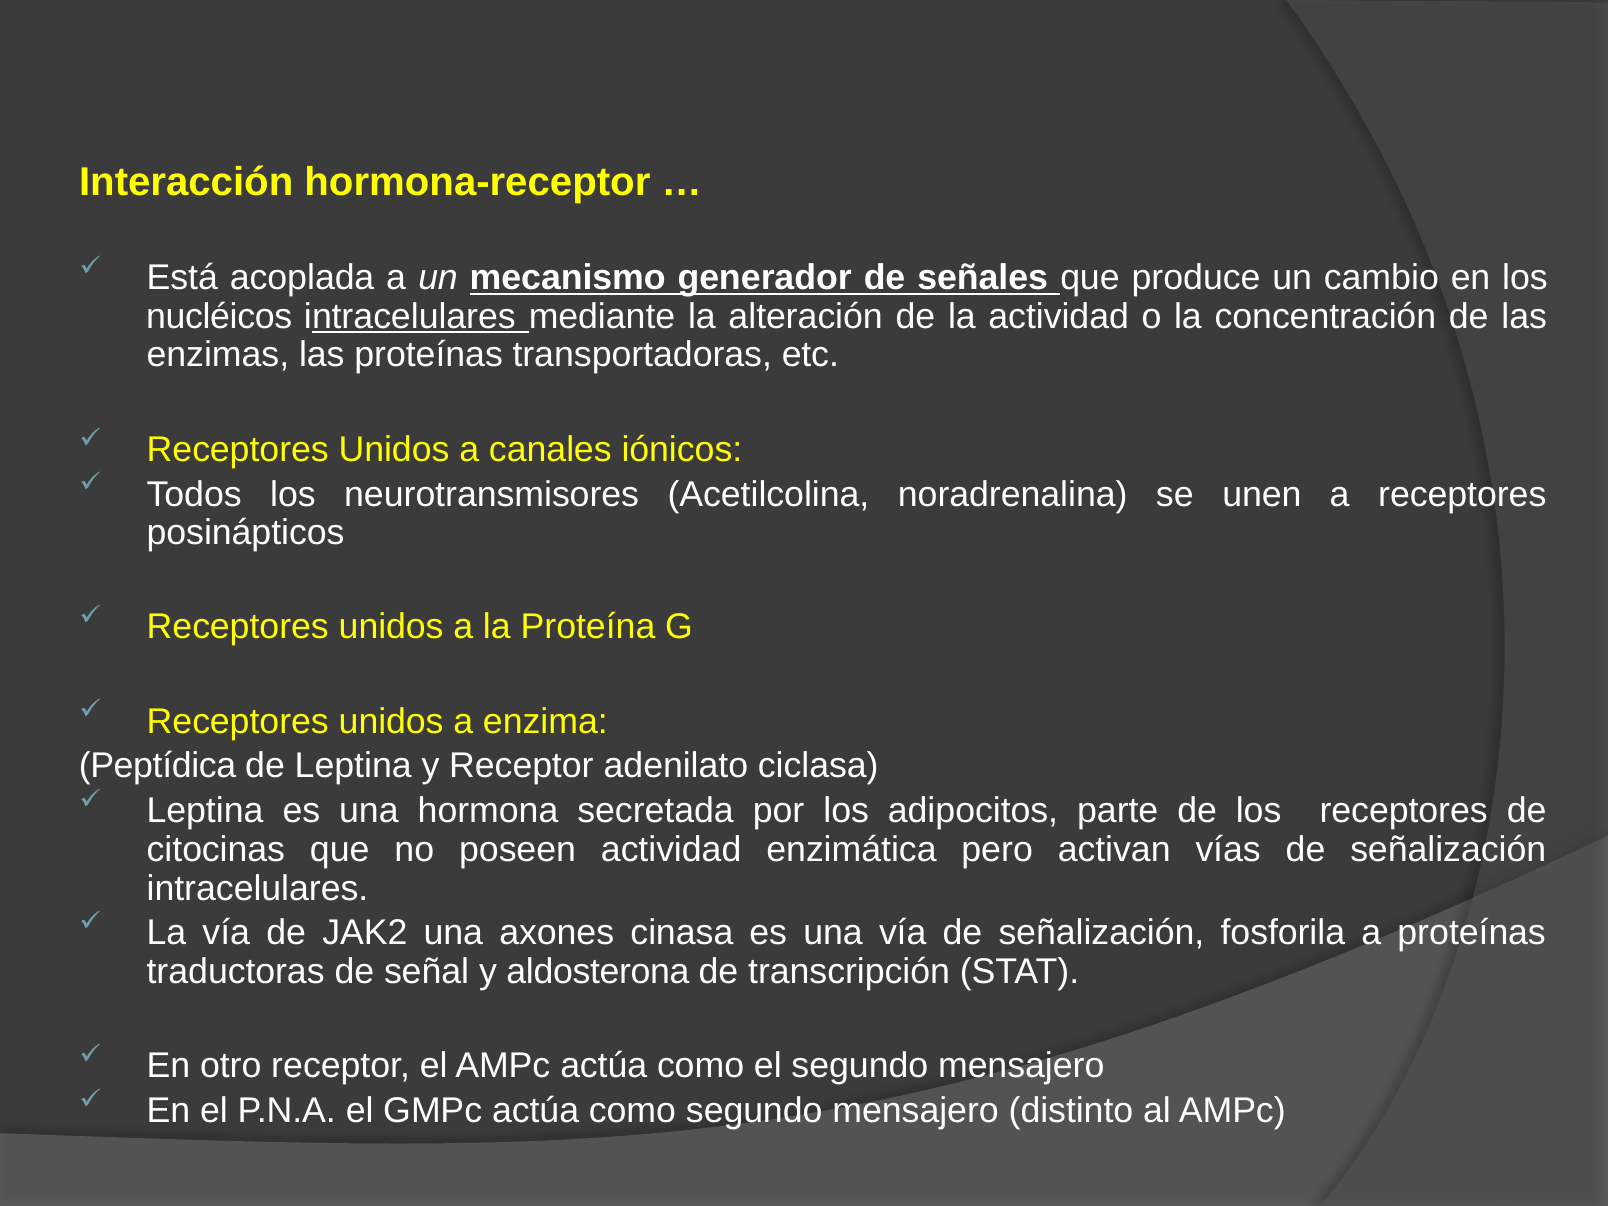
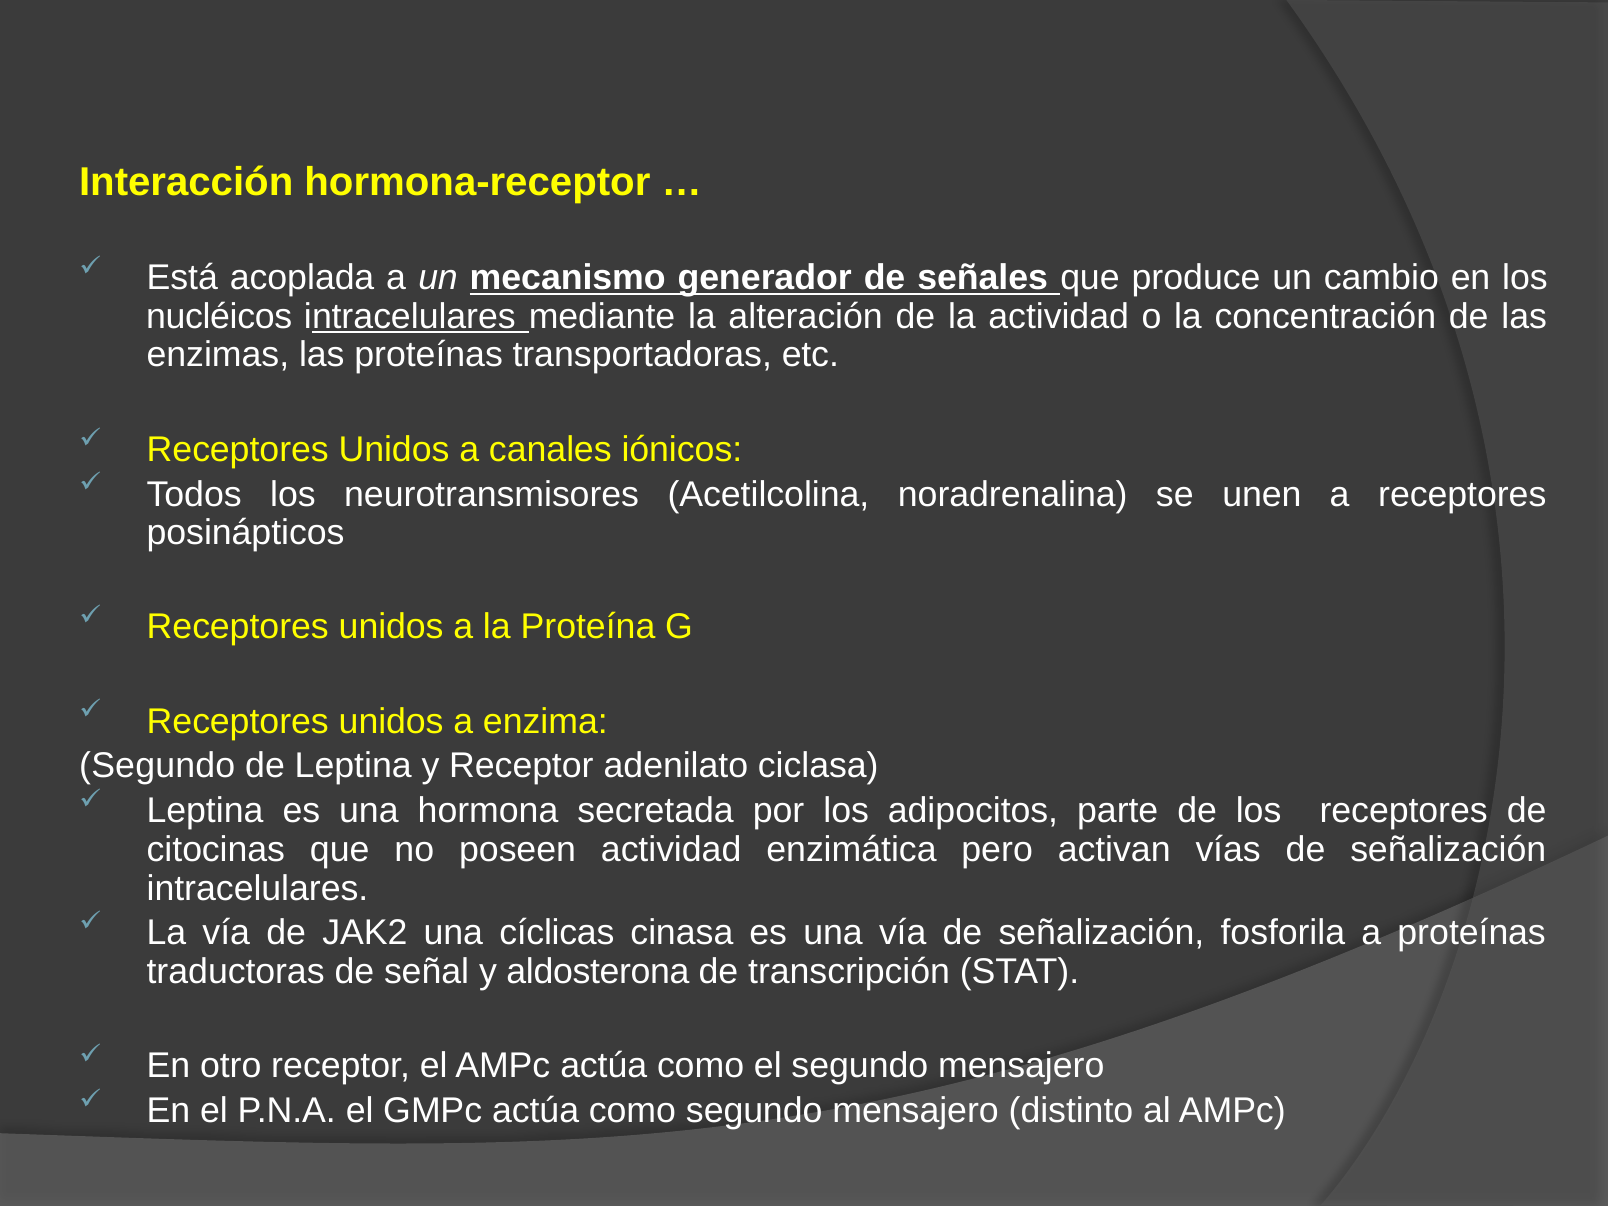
Peptídica: Peptídica -> Segundo (157, 766)
axones: axones -> cíclicas (557, 933)
